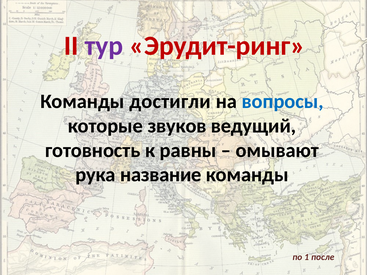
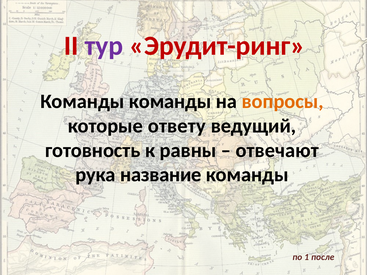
Команды достигли: достигли -> команды (170, 102)
вопросы colour: blue -> orange (283, 102)
звуков: звуков -> ответу (177, 126)
омывают: омывают -> отвечают (277, 150)
